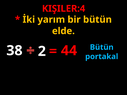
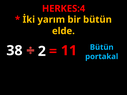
KIŞILER:4: KIŞILER:4 -> HERKES:4 (64, 9)
44: 44 -> 11 (69, 51)
